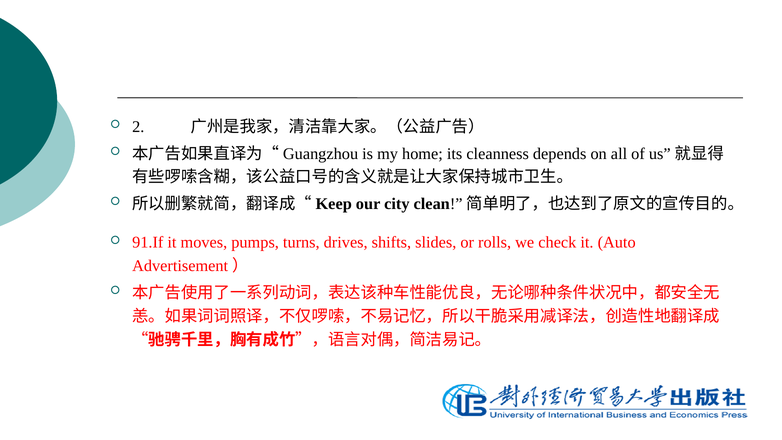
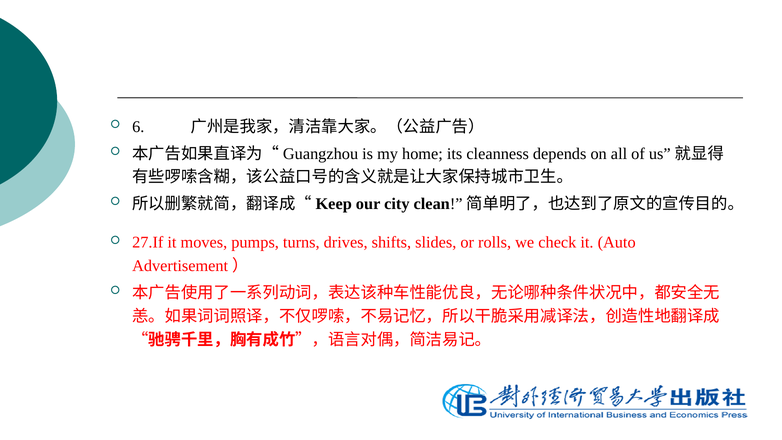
2: 2 -> 6 (138, 127)
91.If: 91.If -> 27.If (148, 243)
